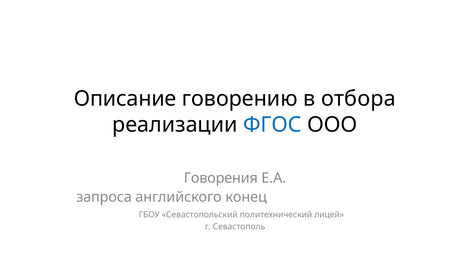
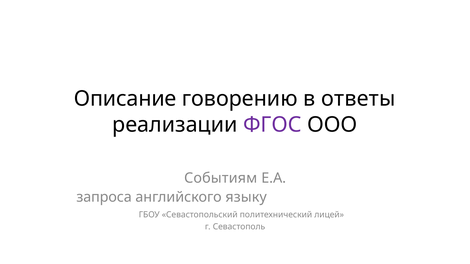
отбора: отбора -> ответы (358, 99)
ФГОС colour: blue -> purple (272, 125)
Говорения: Говорения -> Событиям (221, 178)
конец: конец -> языку (246, 197)
